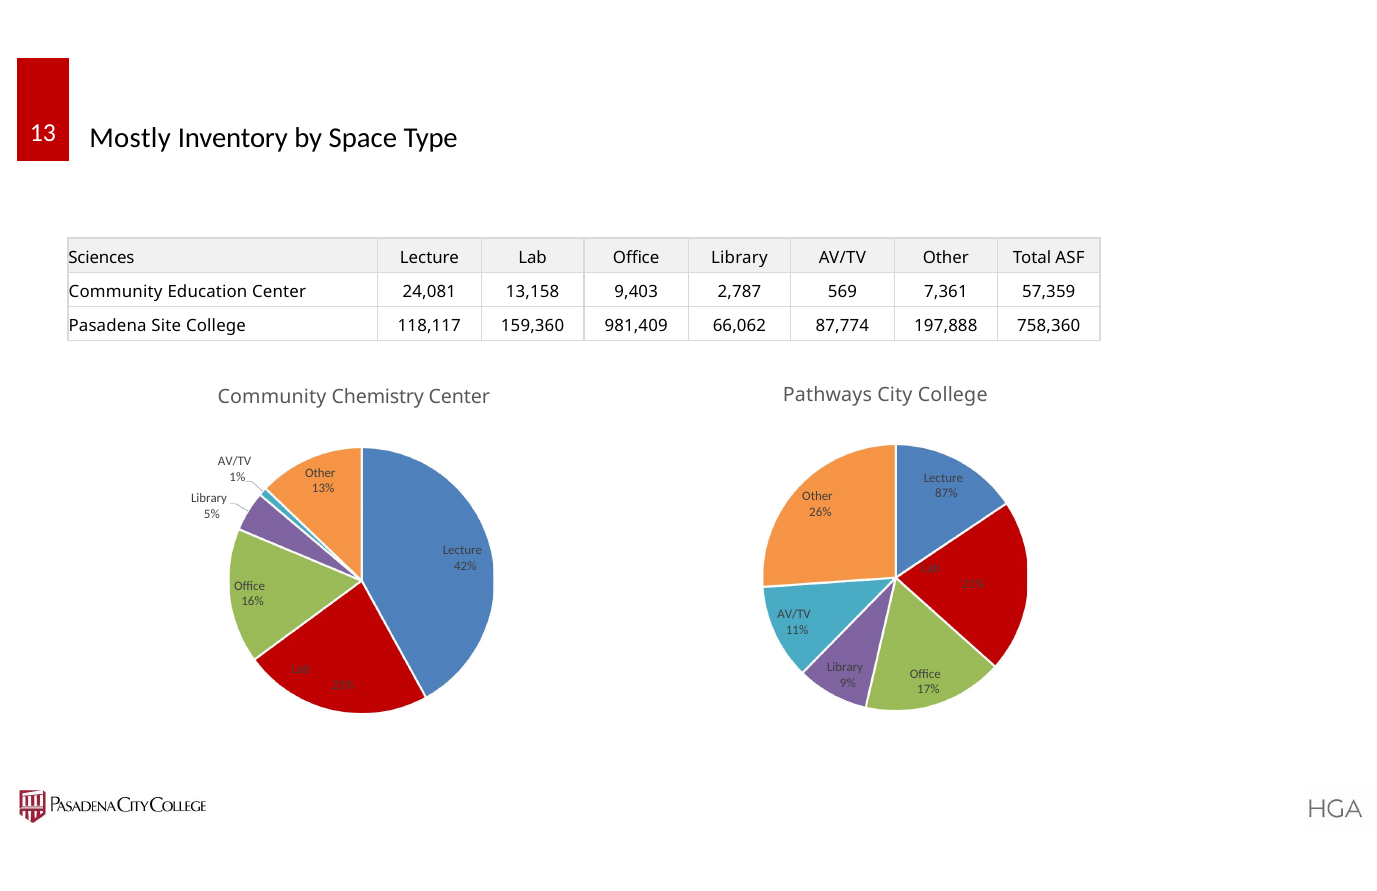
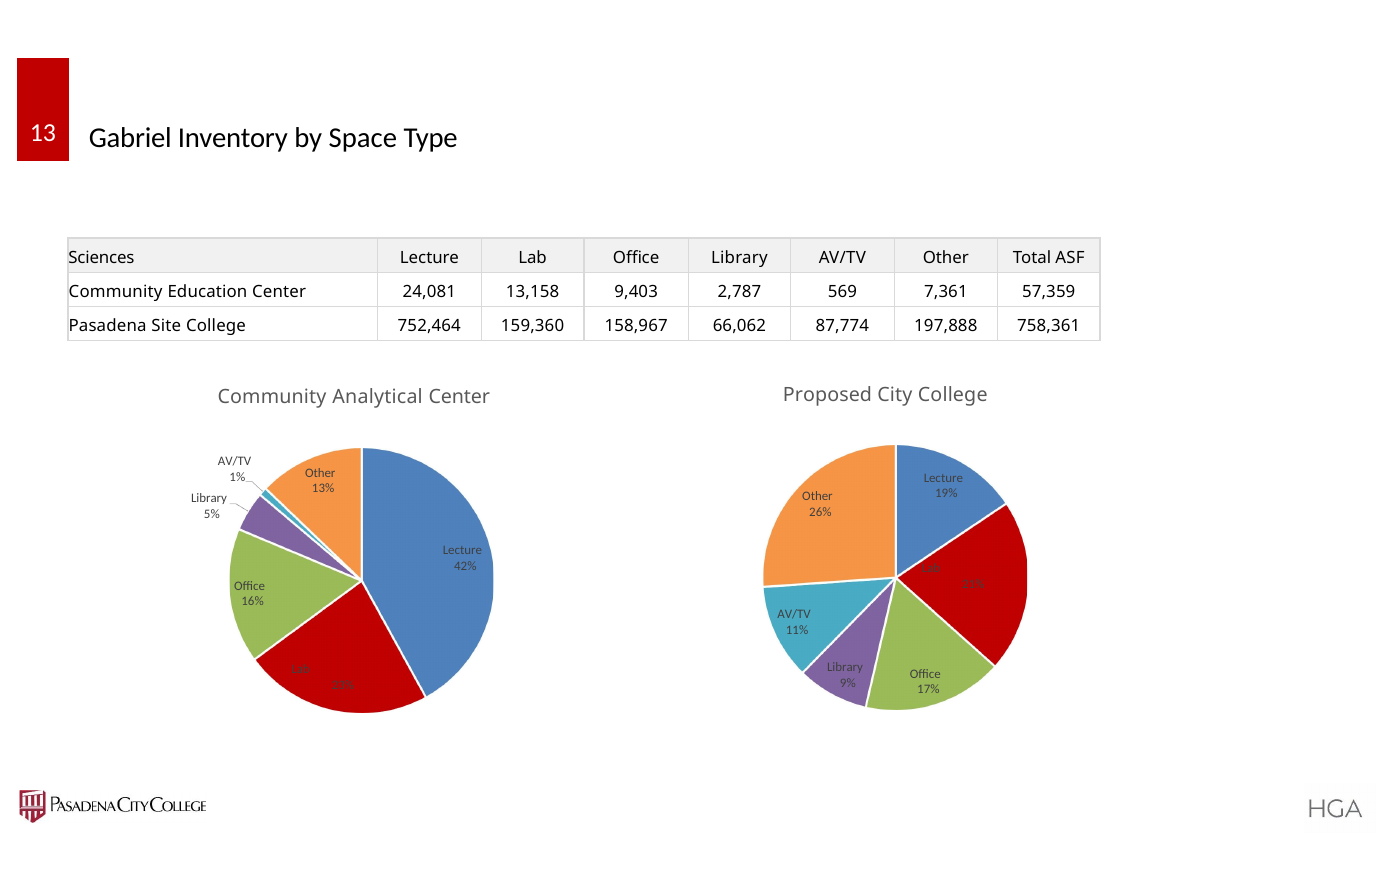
Mostly: Mostly -> Gabriel (130, 138)
118,117: 118,117 -> 752,464 (429, 326)
981,409: 981,409 -> 158,967 (636, 326)
758,360: 758,360 -> 758,361 (1049, 326)
Pathways: Pathways -> Proposed (827, 395)
Chemistry: Chemistry -> Analytical (378, 397)
87%: 87% -> 19% (946, 494)
